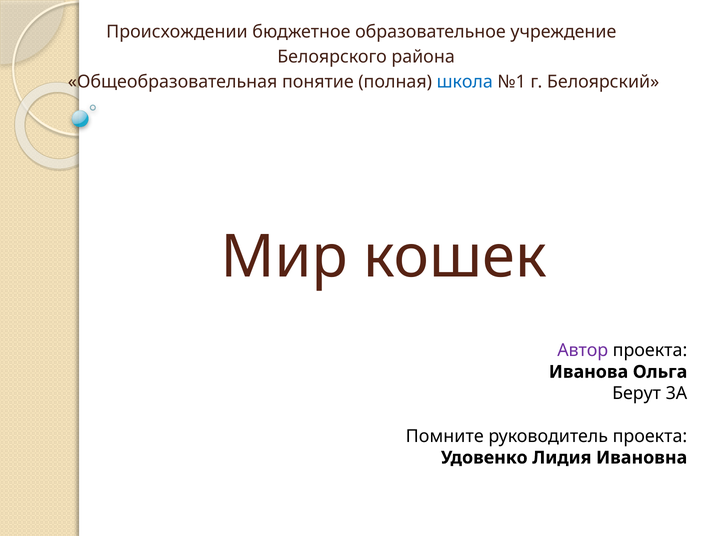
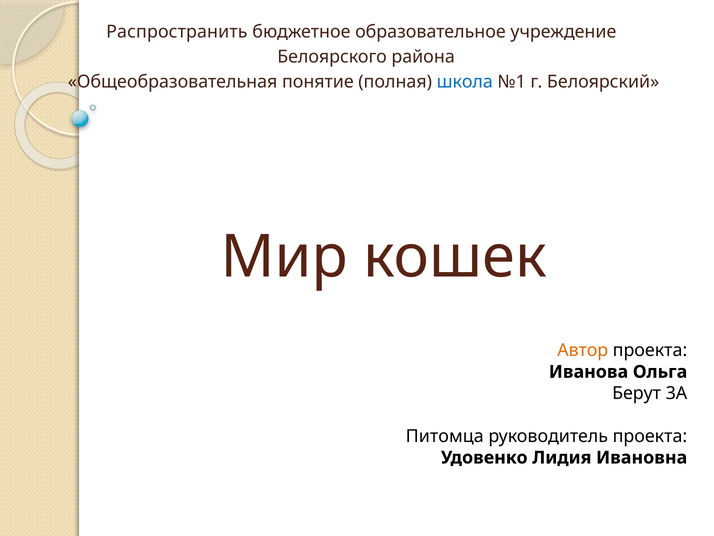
Происхождении: Происхождении -> Распространить (177, 32)
Автор colour: purple -> orange (583, 350)
Помните: Помните -> Питомца (445, 436)
